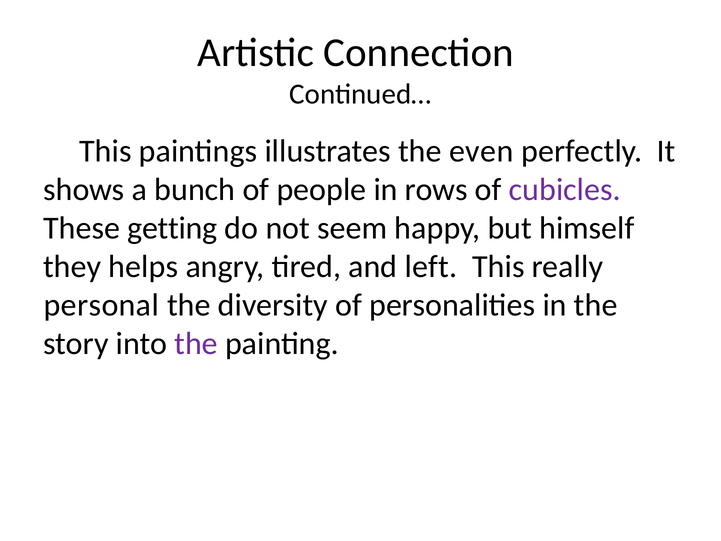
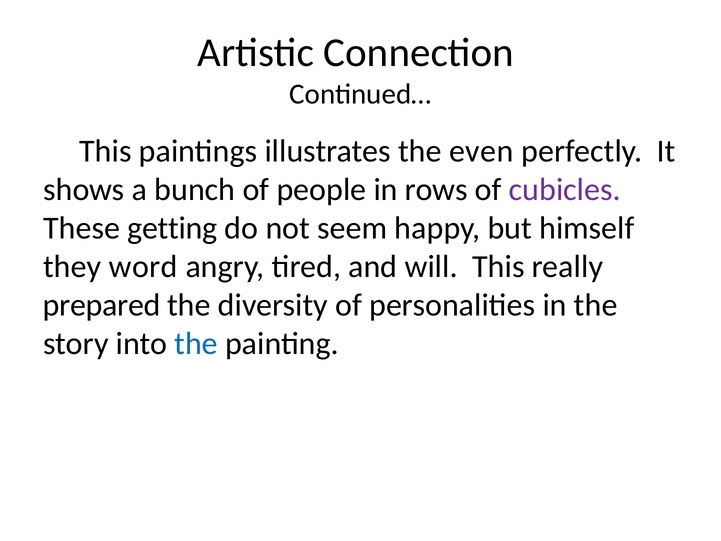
helps: helps -> word (143, 267)
left: left -> will (431, 267)
personal: personal -> prepared (102, 305)
the colour: purple -> blue (196, 344)
